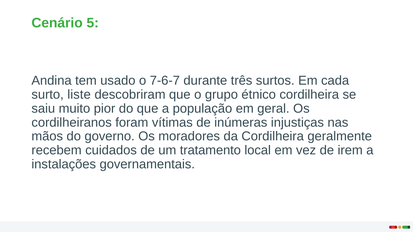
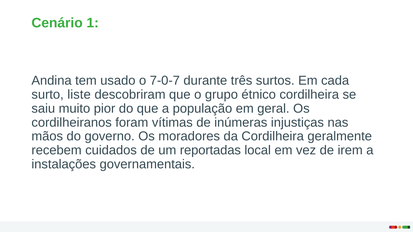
5: 5 -> 1 (93, 23)
7-6-7: 7-6-7 -> 7-0-7 (165, 81)
tratamento: tratamento -> reportadas (210, 150)
